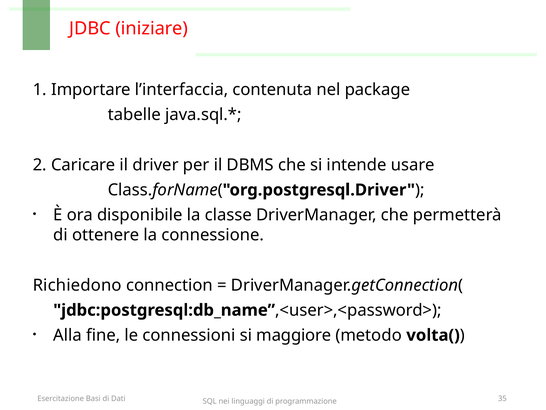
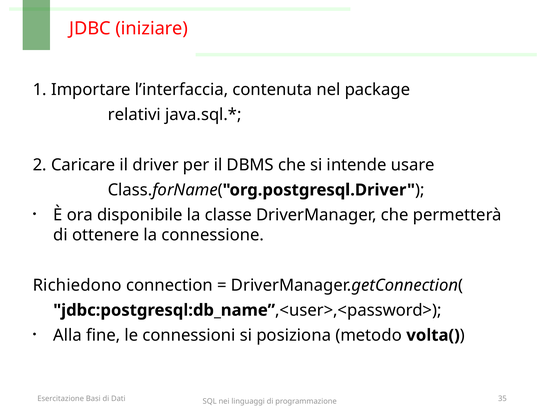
tabelle: tabelle -> relativi (134, 115)
maggiore: maggiore -> posiziona (294, 335)
